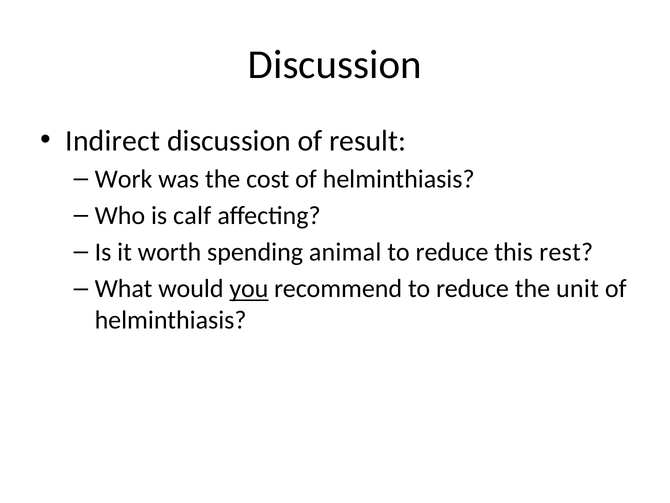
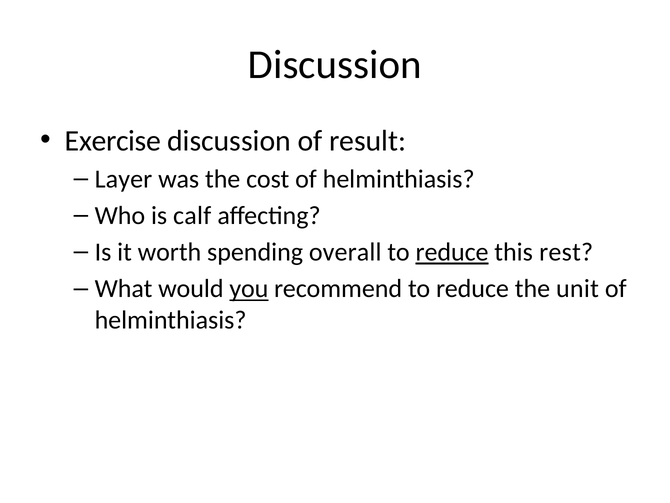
Indirect: Indirect -> Exercise (113, 141)
Work: Work -> Layer (123, 179)
animal: animal -> overall (345, 252)
reduce underline: none -> present (452, 252)
